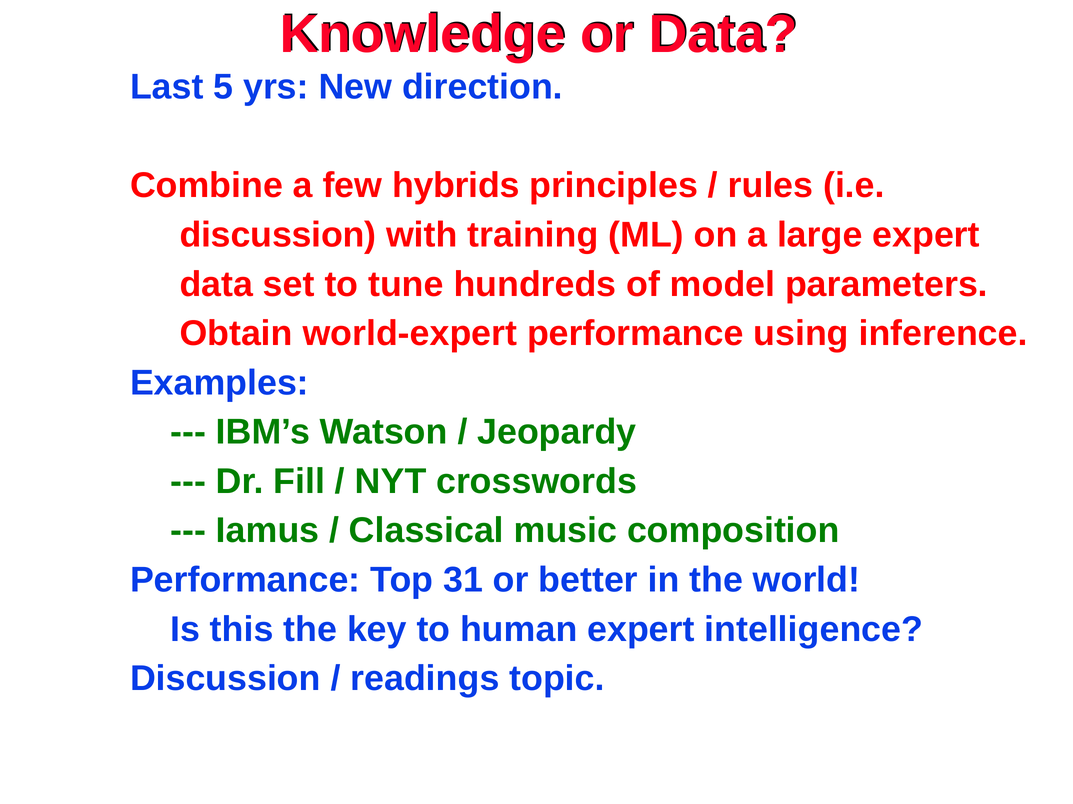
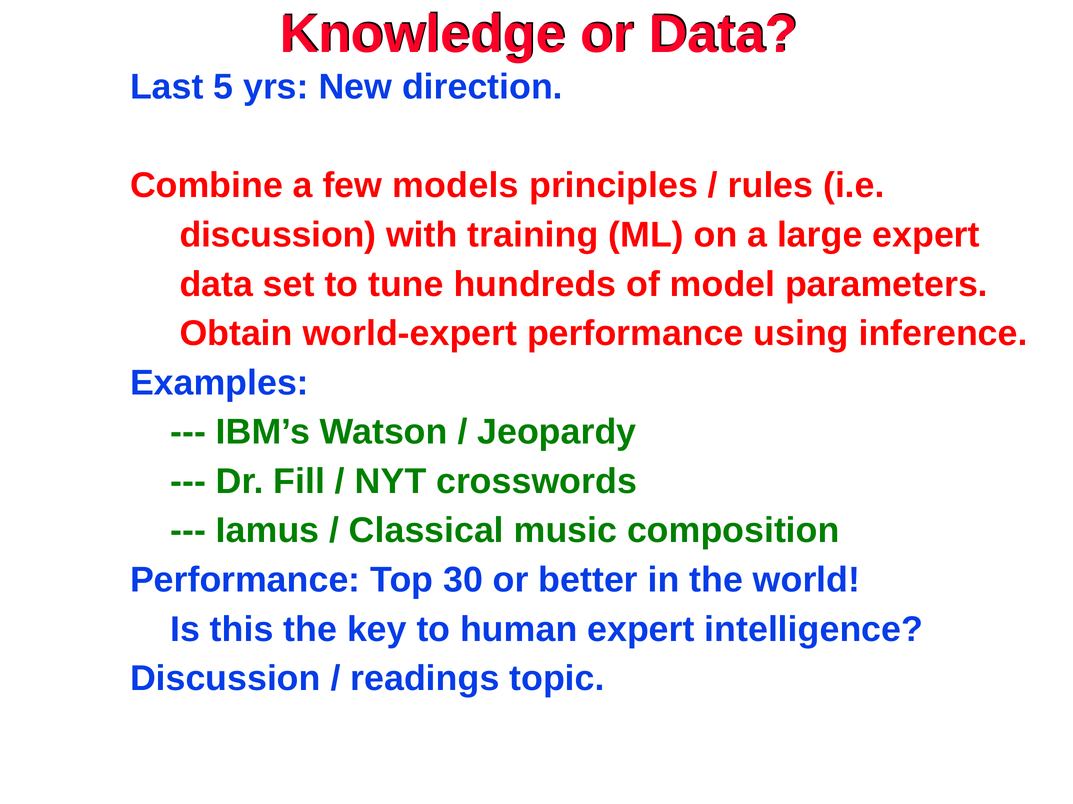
hybrids: hybrids -> models (455, 186)
31: 31 -> 30 (463, 581)
